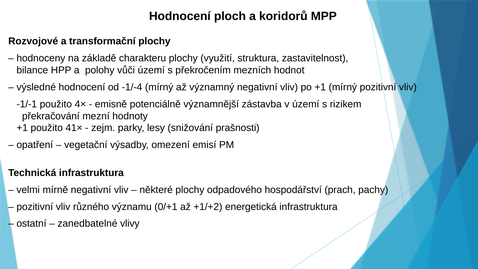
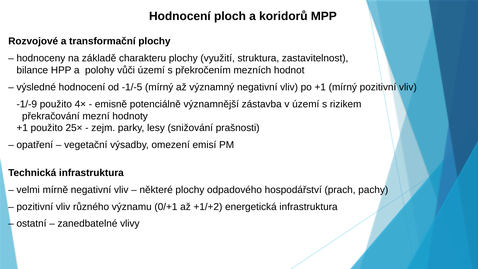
-1/-4: -1/-4 -> -1/-5 (132, 87)
-1/-1: -1/-1 -> -1/-9 (27, 104)
41×: 41× -> 25× (74, 128)
